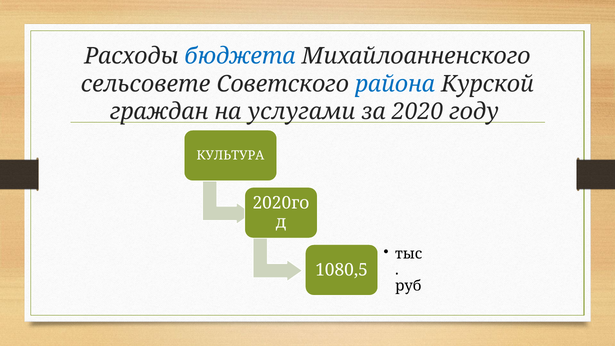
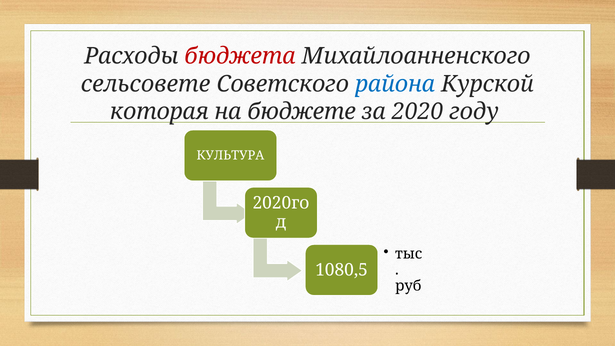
бюджета colour: blue -> red (240, 56)
граждан: граждан -> которая (159, 112)
услугами: услугами -> бюджете (302, 112)
